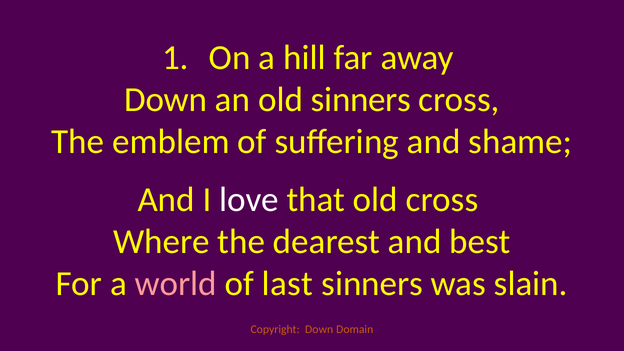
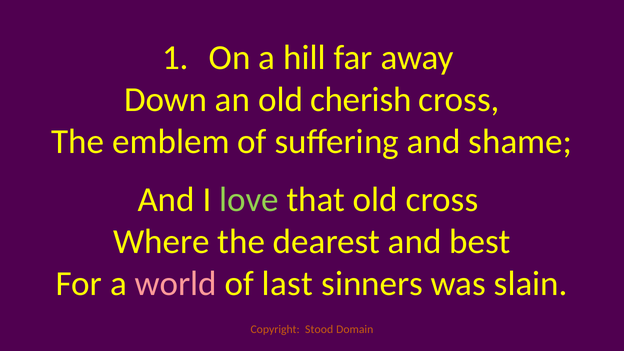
old sinners: sinners -> cherish (361, 100)
love colour: white -> light green (249, 200)
Copyright Down: Down -> Stood (319, 329)
